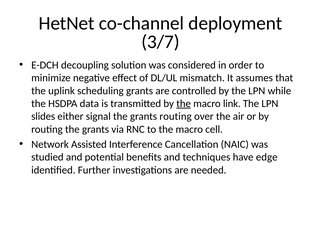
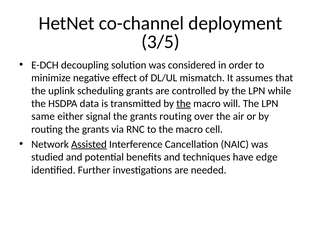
3/7: 3/7 -> 3/5 (160, 42)
link: link -> will (232, 103)
slides: slides -> same (43, 116)
Assisted underline: none -> present (89, 144)
